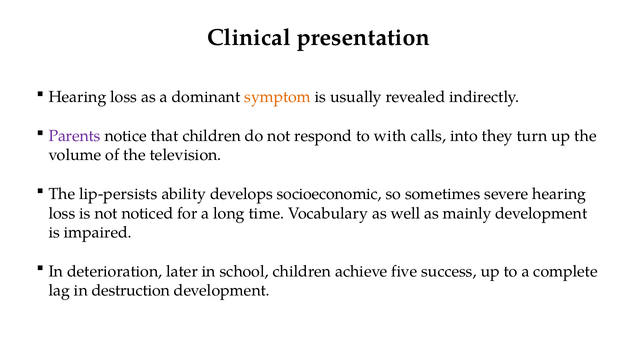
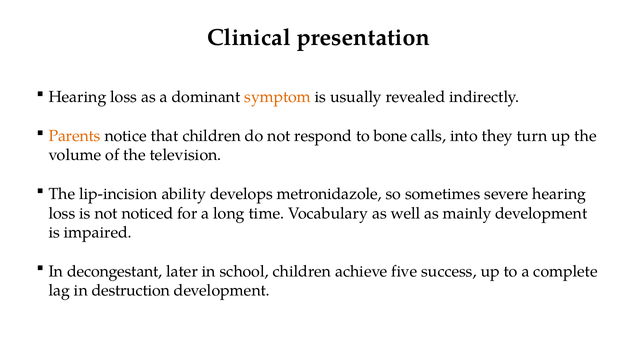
Parents colour: purple -> orange (75, 136)
with: with -> bone (390, 136)
lip-persists: lip-persists -> lip-incision (118, 194)
socioeconomic: socioeconomic -> metronidazole (329, 194)
deterioration: deterioration -> decongestant (115, 271)
